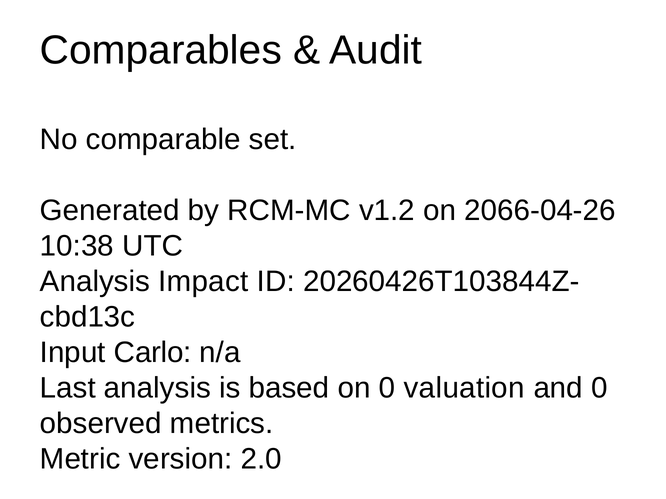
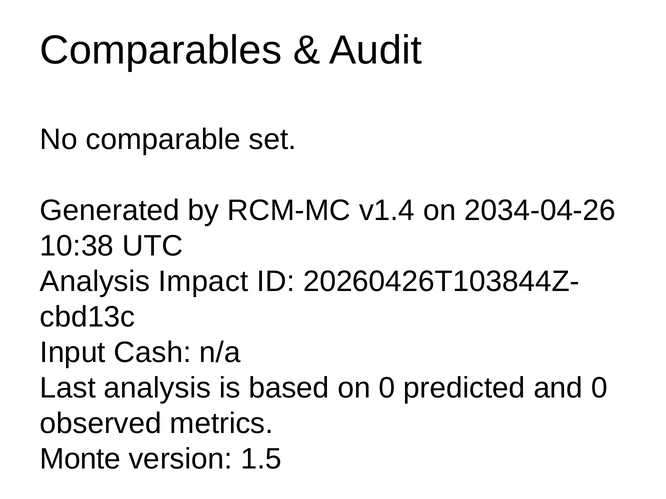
v1.2: v1.2 -> v1.4 (387, 211)
2066-04-26: 2066-04-26 -> 2034-04-26 (540, 211)
Carlo: Carlo -> Cash (153, 353)
valuation: valuation -> predicted (464, 388)
Metric: Metric -> Monte (80, 459)
2.0: 2.0 -> 1.5 (261, 459)
